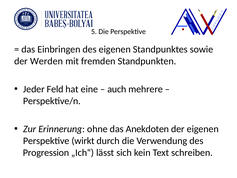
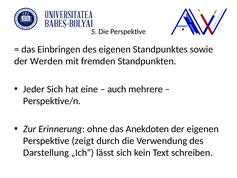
Jeder Feld: Feld -> Sich (55, 89)
wirkt: wirkt -> zeigt (83, 141)
Progression: Progression -> Darstellung (46, 153)
